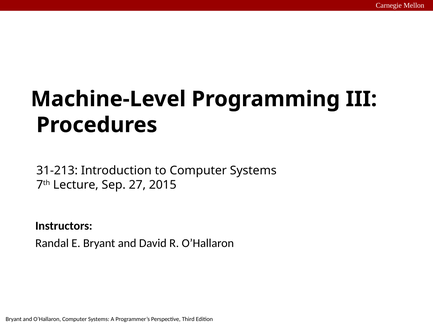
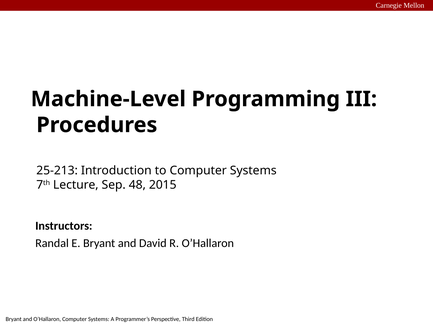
31-213: 31-213 -> 25-213 (57, 171)
27: 27 -> 48 (137, 185)
